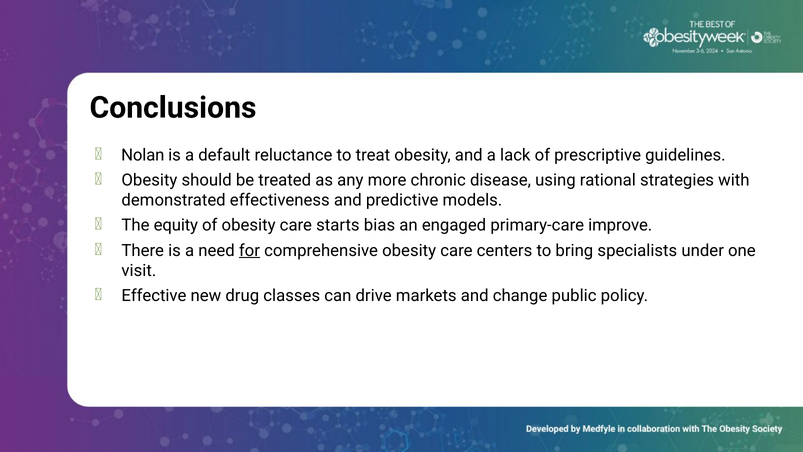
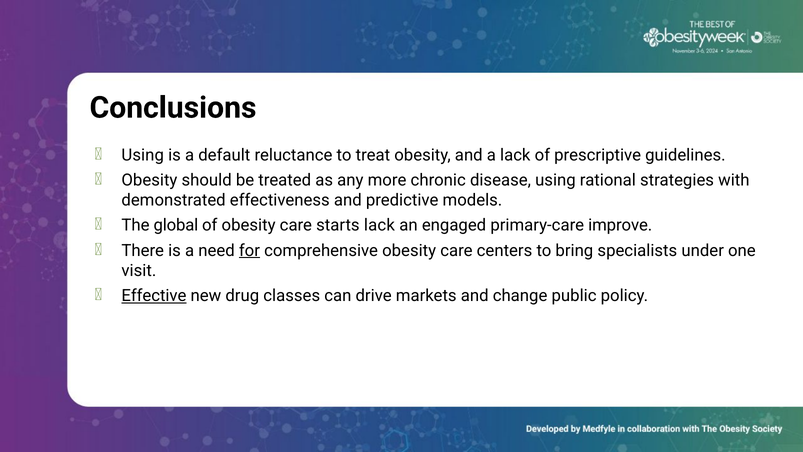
Nolan: Nolan -> Using (143, 155)
equity: equity -> global (176, 225)
starts bias: bias -> lack (379, 225)
Effective underline: none -> present (154, 296)
